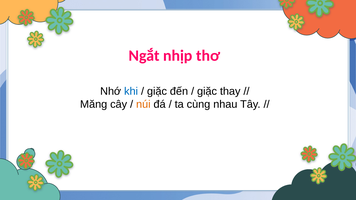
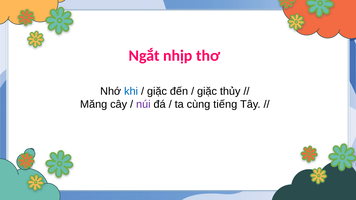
thay: thay -> thủy (230, 91)
núi colour: orange -> purple (143, 104)
nhau: nhau -> tiếng (225, 104)
